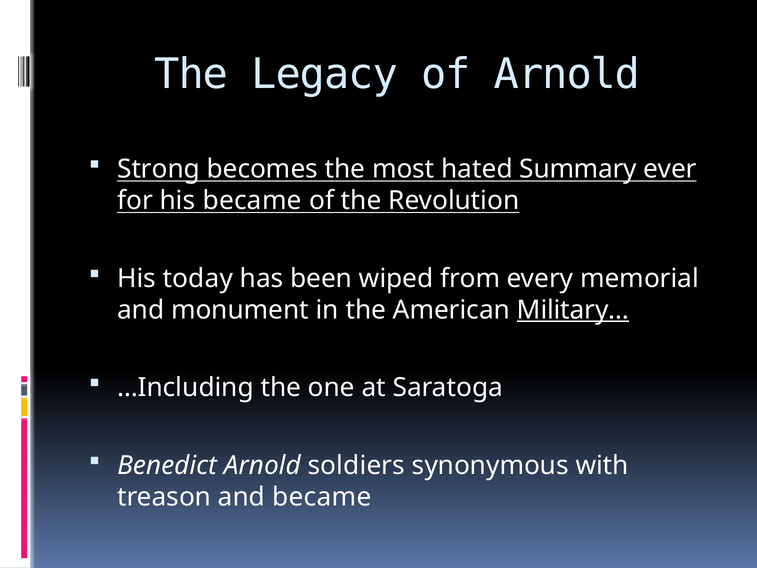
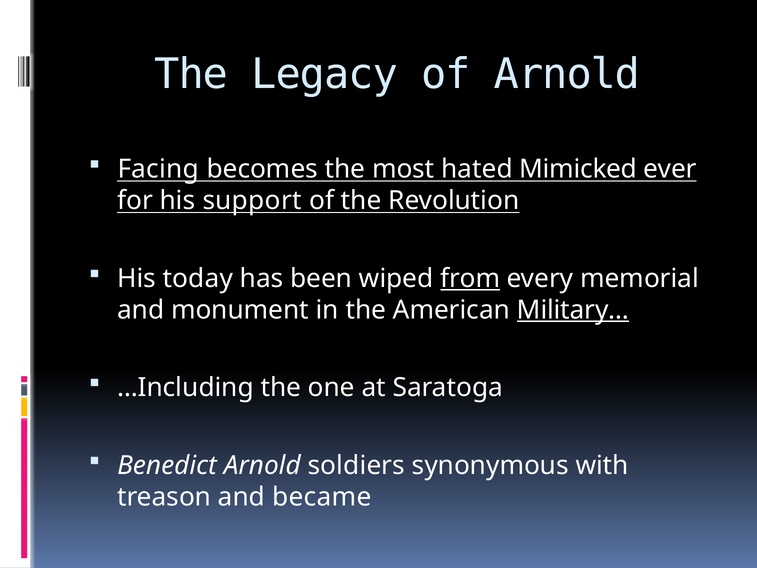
Strong: Strong -> Facing (158, 169)
Summary: Summary -> Mimicked (578, 169)
his became: became -> support (252, 201)
from underline: none -> present (470, 278)
